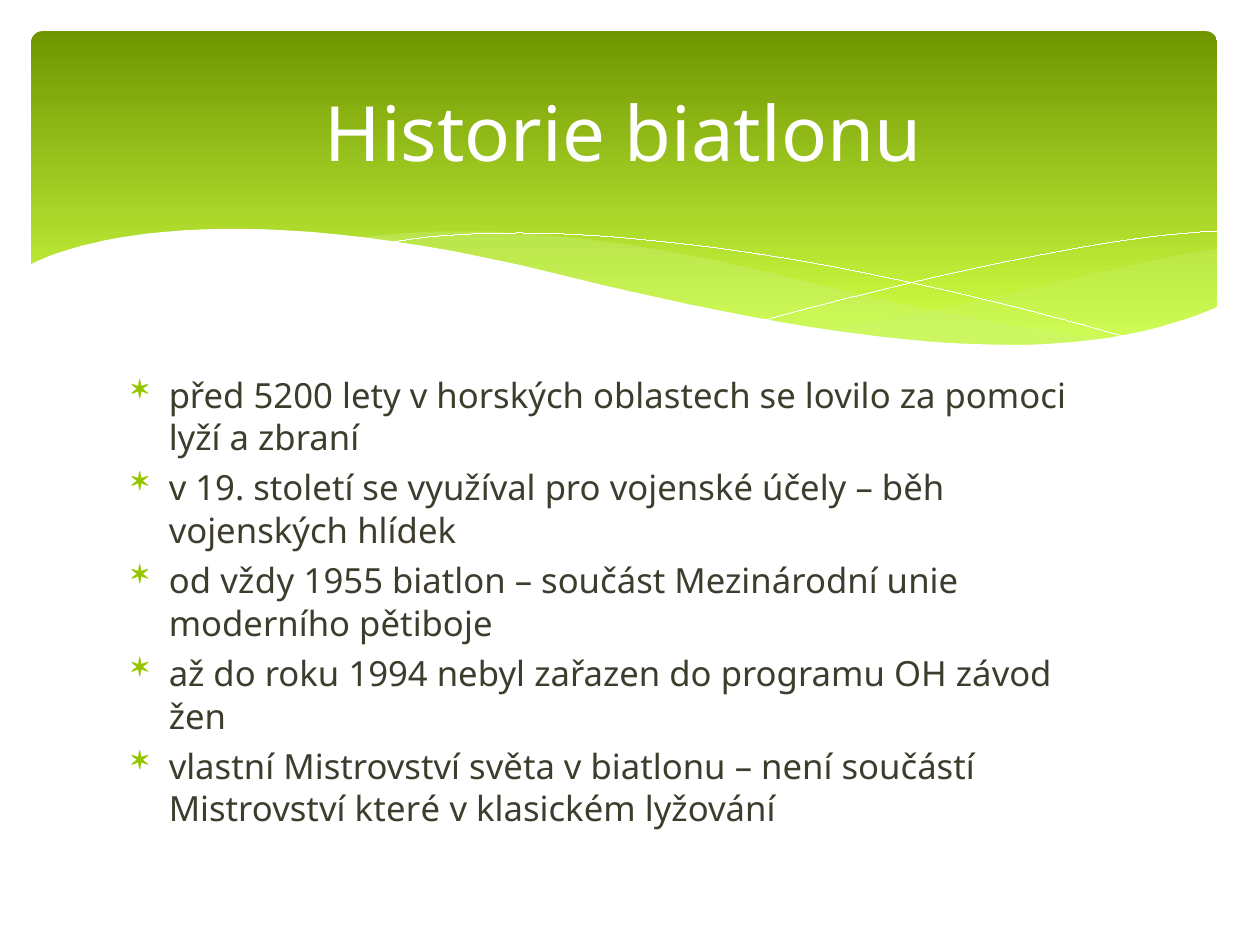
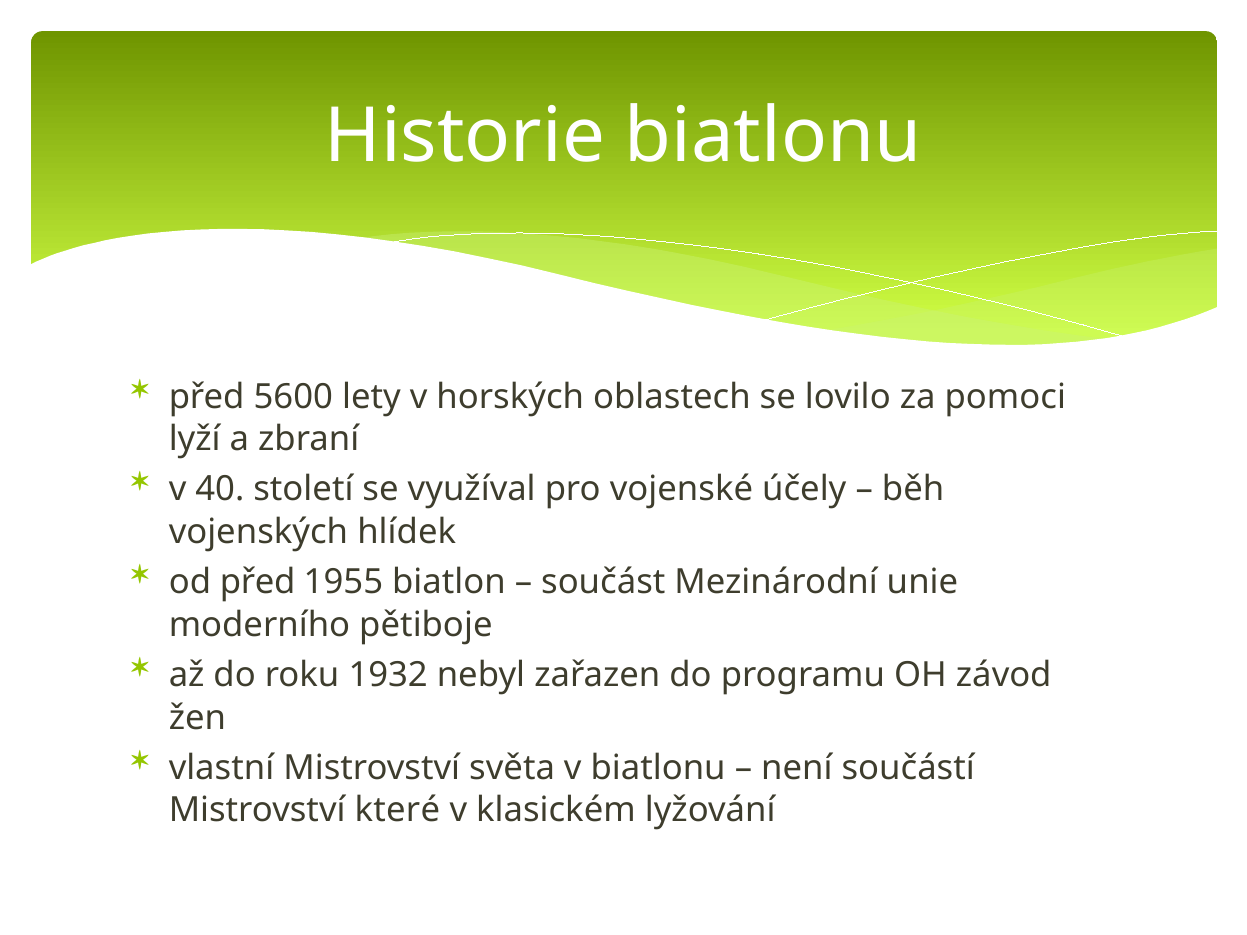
5200: 5200 -> 5600 (293, 397)
19: 19 -> 40 (220, 490)
od vždy: vždy -> před (258, 582)
1994: 1994 -> 1932 (388, 675)
